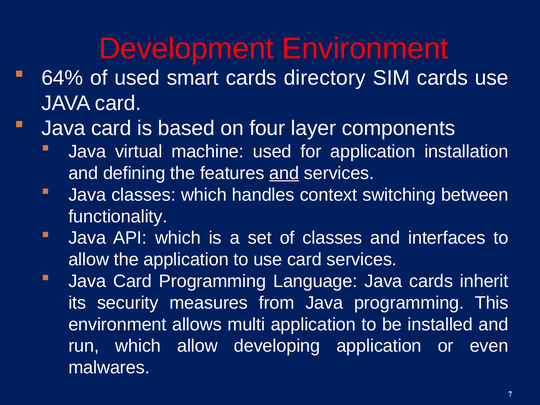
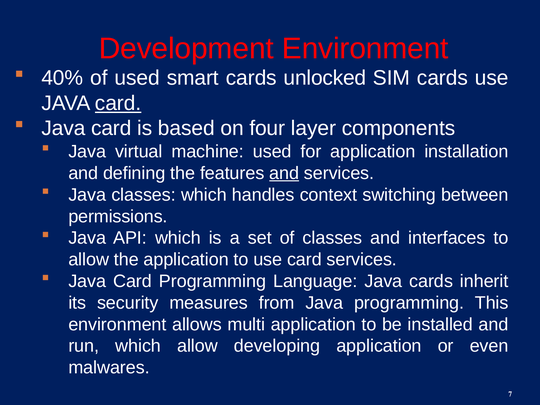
64%: 64% -> 40% (62, 78)
directory: directory -> unlocked (325, 78)
card underline: none -> present (118, 103)
functionality: functionality -> permissions (118, 216)
